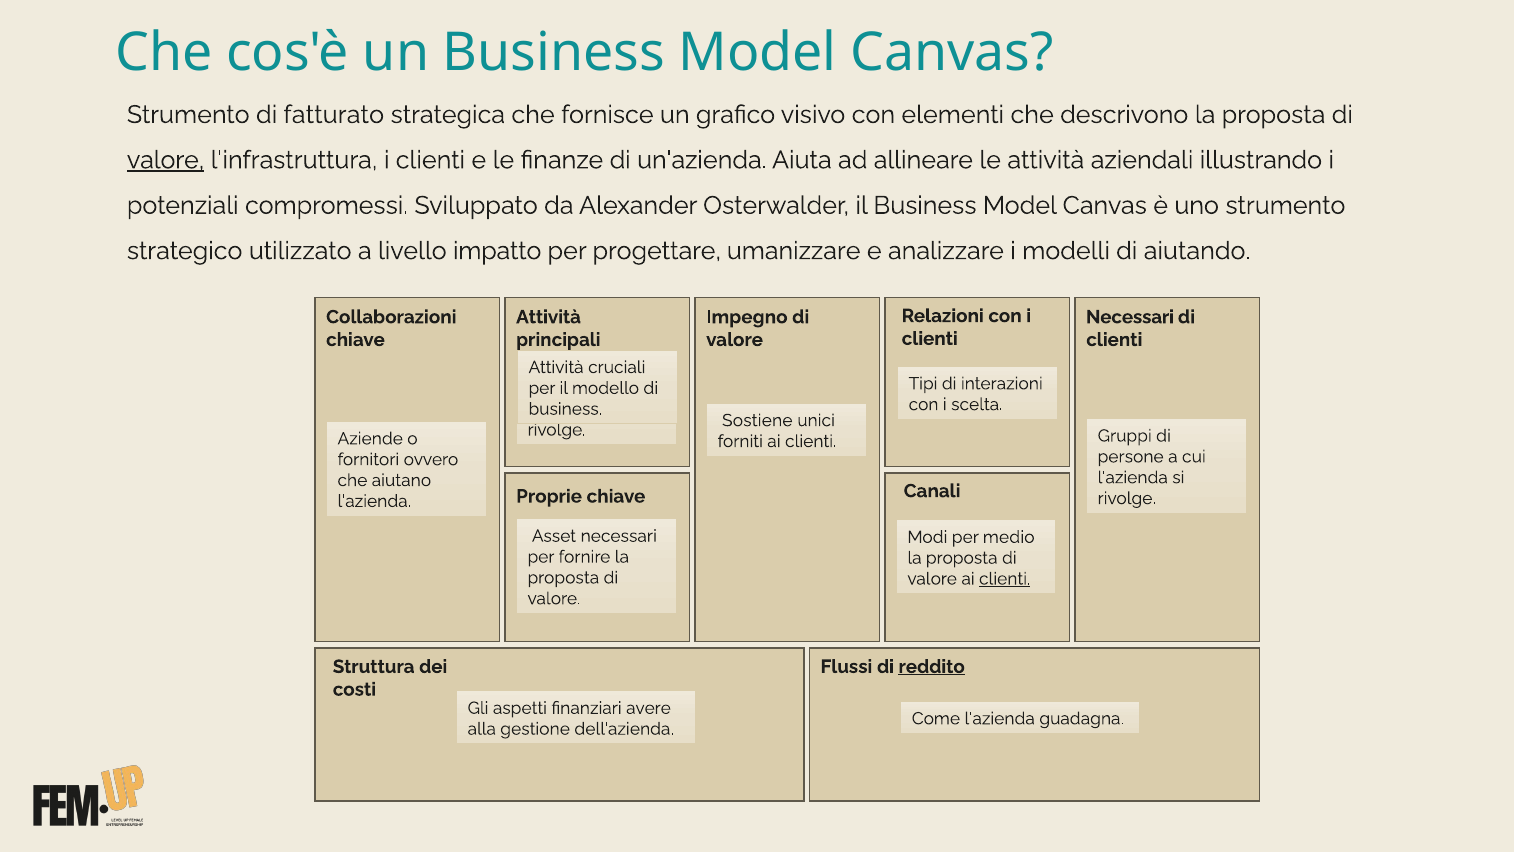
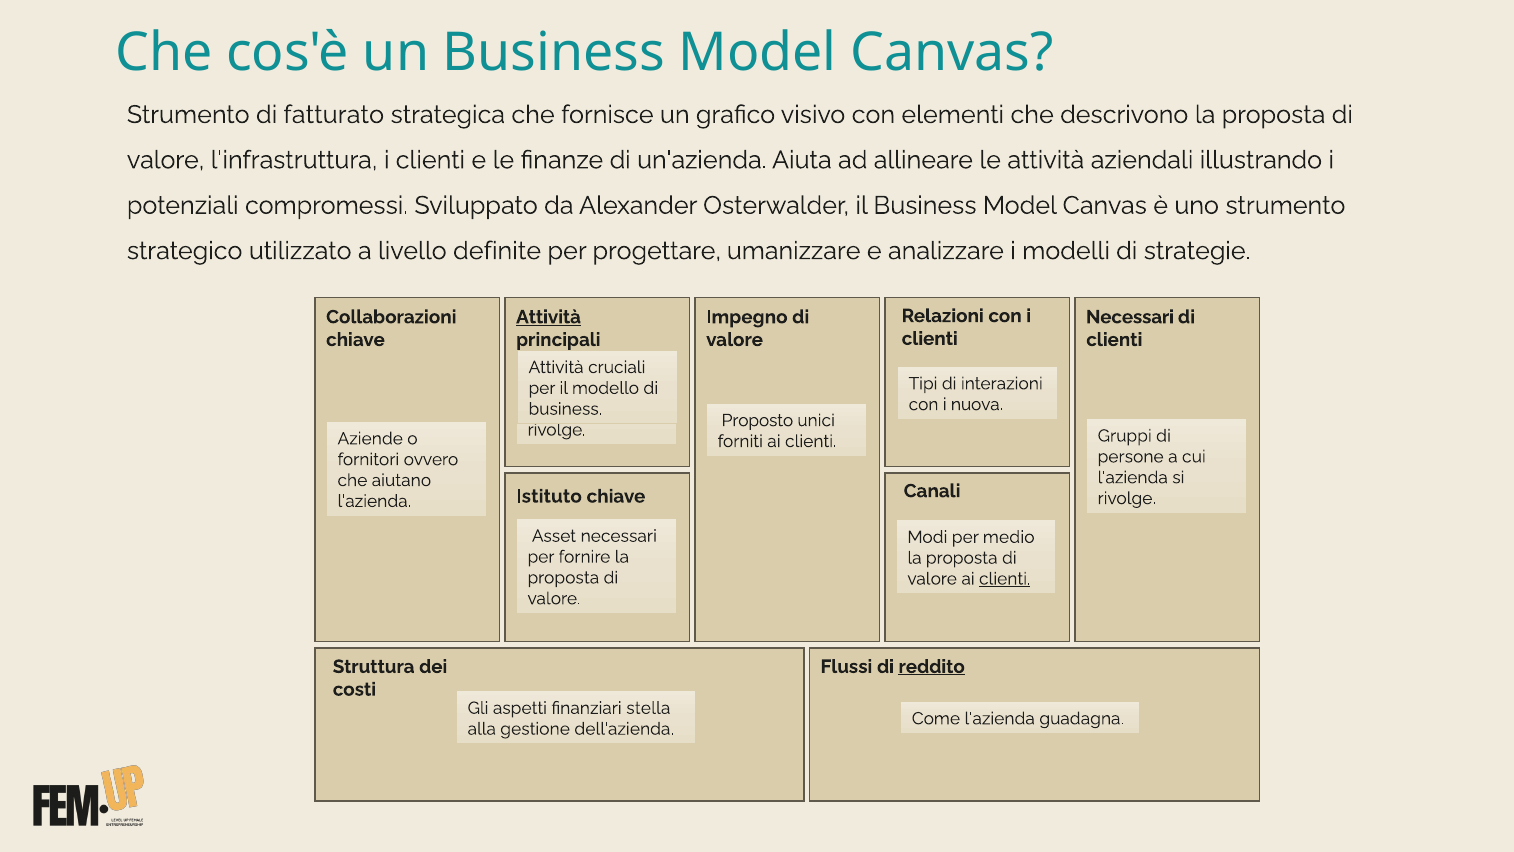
valore underline: present -> none (166, 160)
impatto: impatto -> definite (497, 251)
aiutando: aiutando -> strategie (1197, 251)
Attività underline: none -> present (549, 317)
scelta: scelta -> nuova (977, 404)
Sostiene: Sostiene -> Proposto (757, 420)
Proprie: Proprie -> Istituto (549, 496)
avere: avere -> stella (648, 708)
